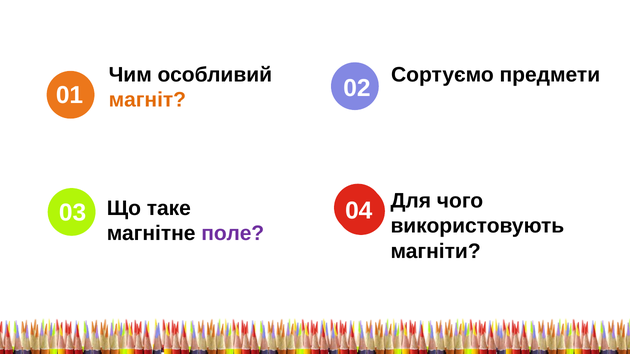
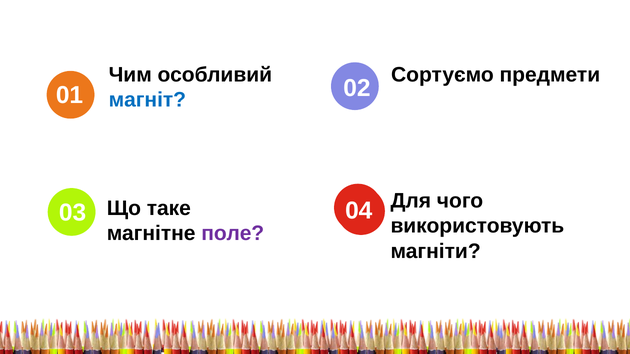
магніт colour: orange -> blue (147, 100)
